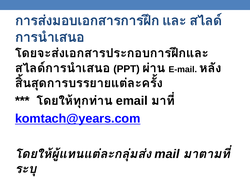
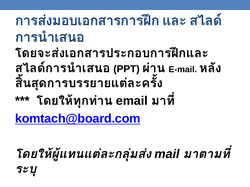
komtach@years.com: komtach@years.com -> komtach@board.com (78, 119)
